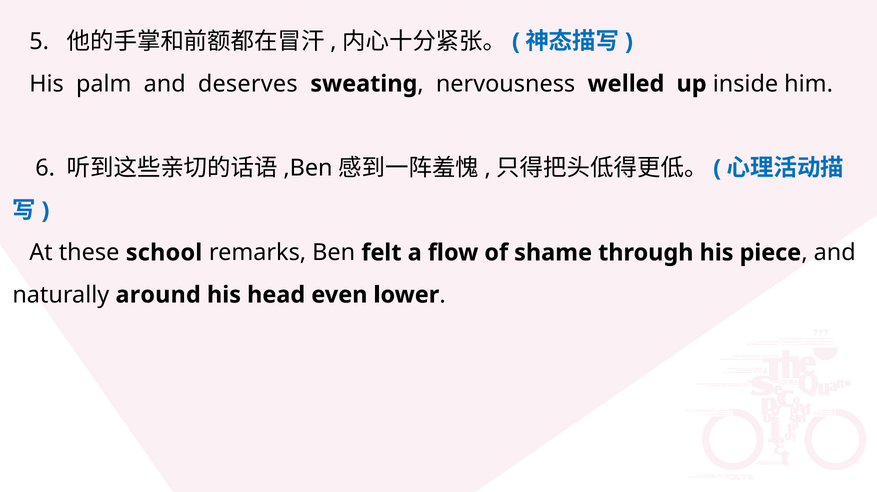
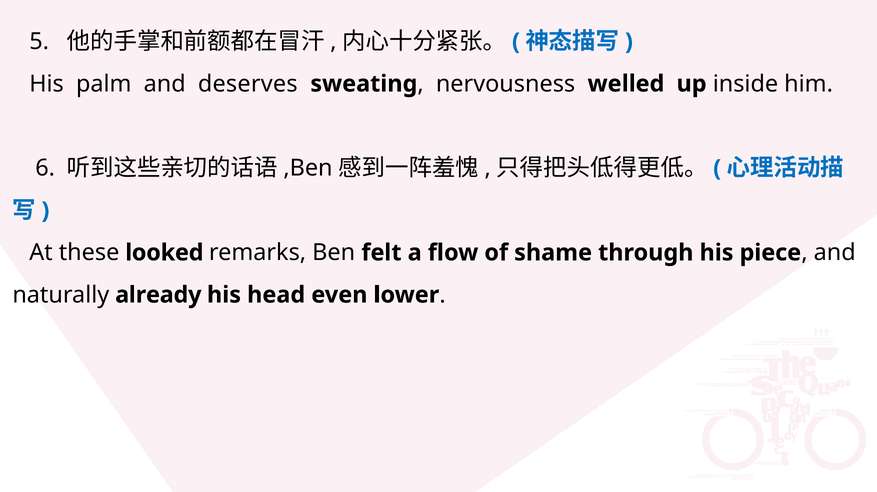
school: school -> looked (164, 252)
around: around -> already (158, 295)
